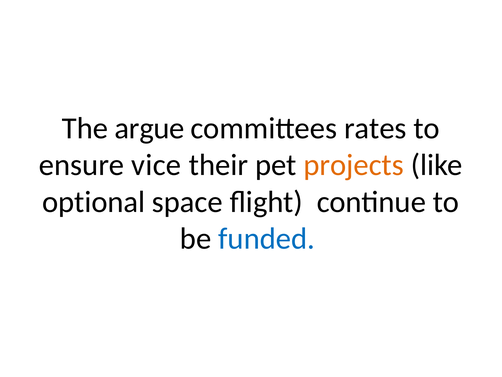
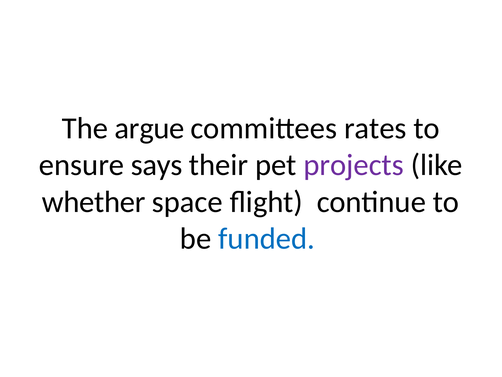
vice: vice -> says (157, 165)
projects colour: orange -> purple (354, 165)
optional: optional -> whether (94, 202)
